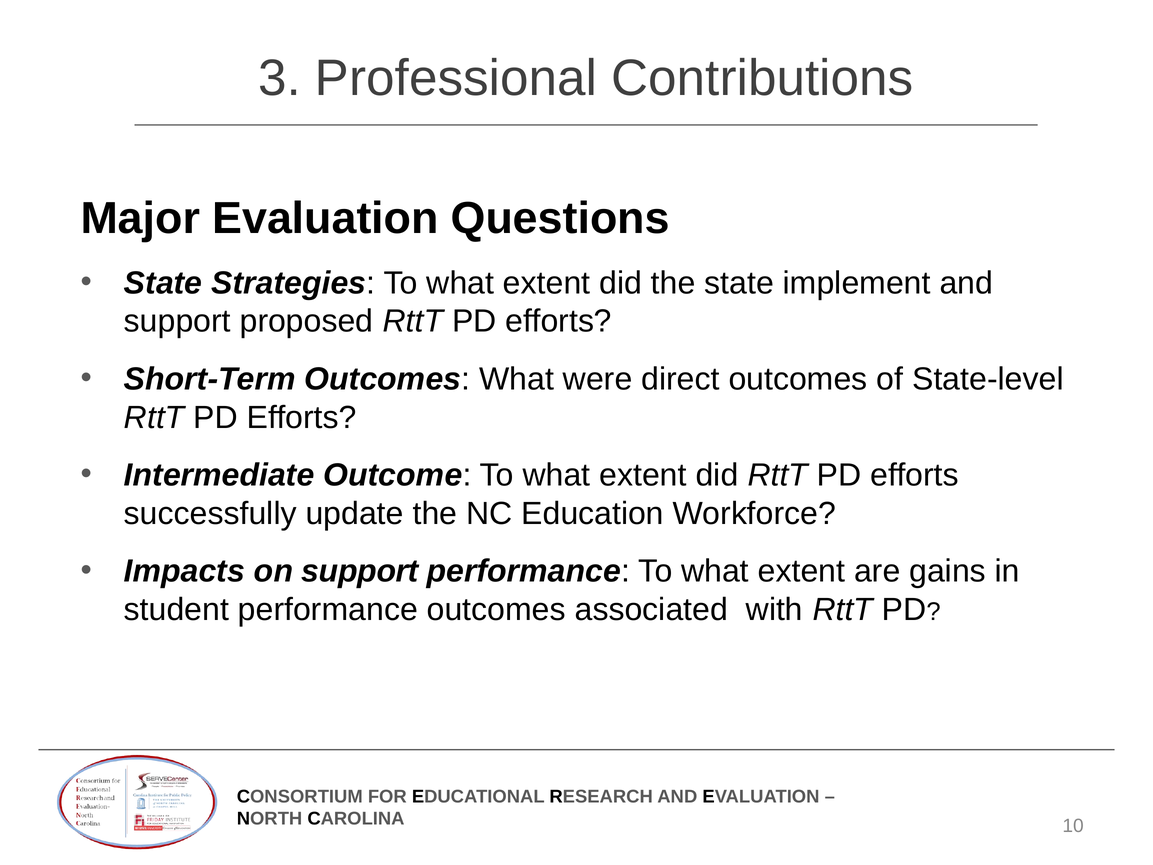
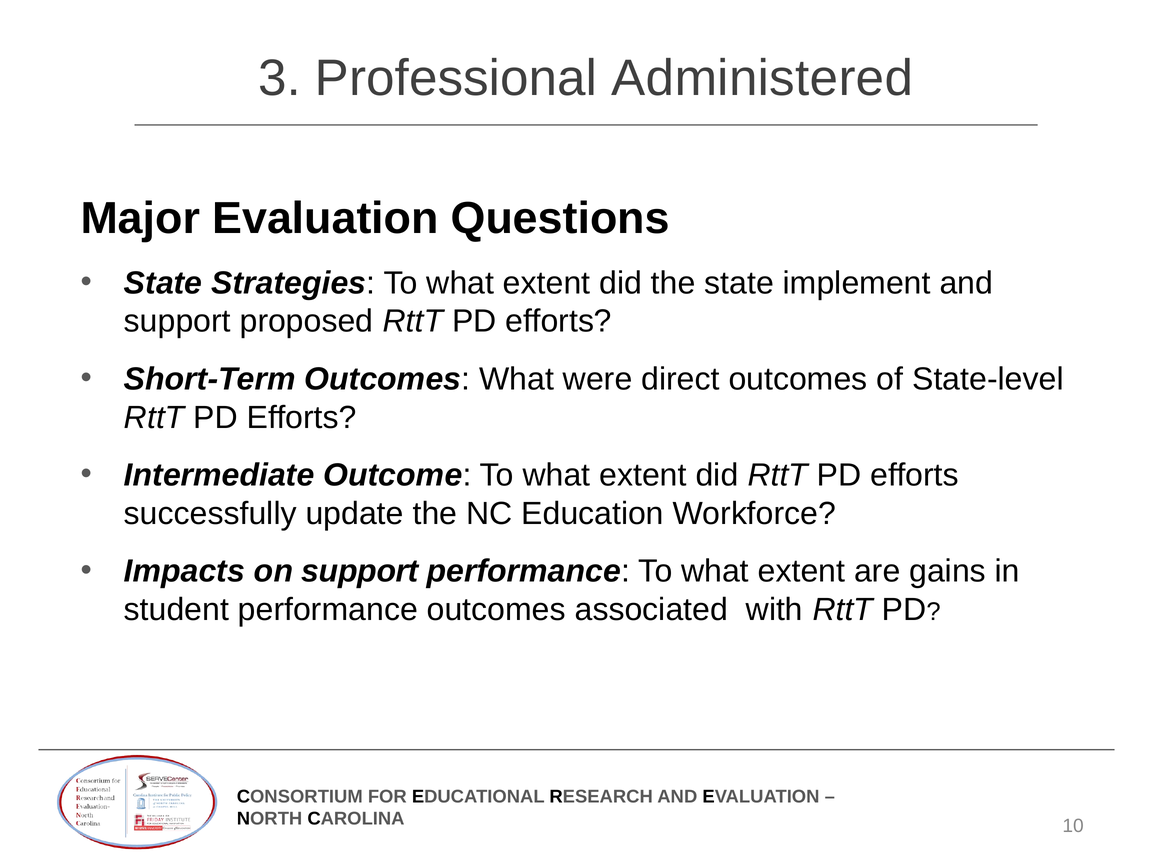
Contributions: Contributions -> Administered (762, 79)
